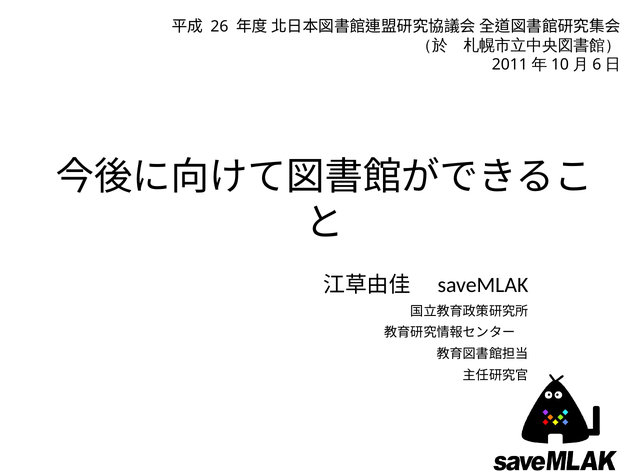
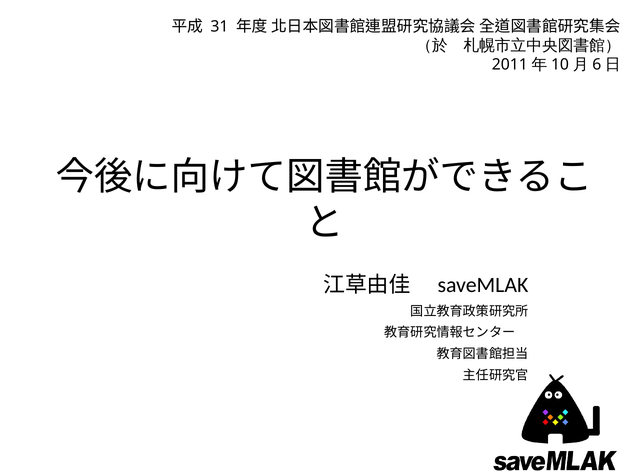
26: 26 -> 31 (219, 27)
